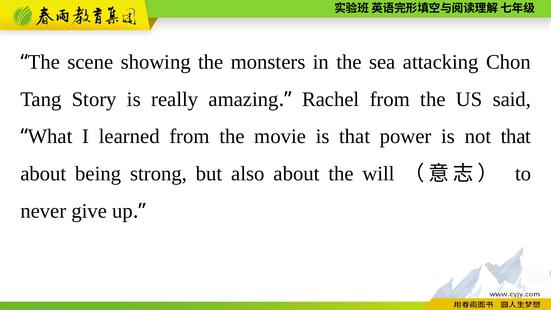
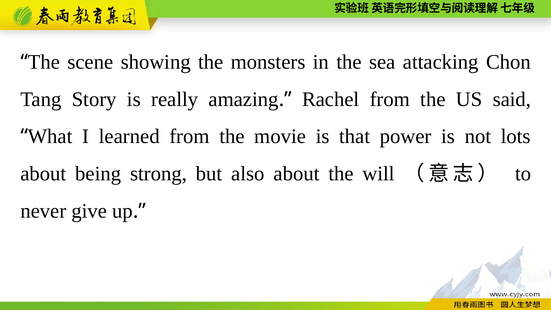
not that: that -> lots (516, 136)
